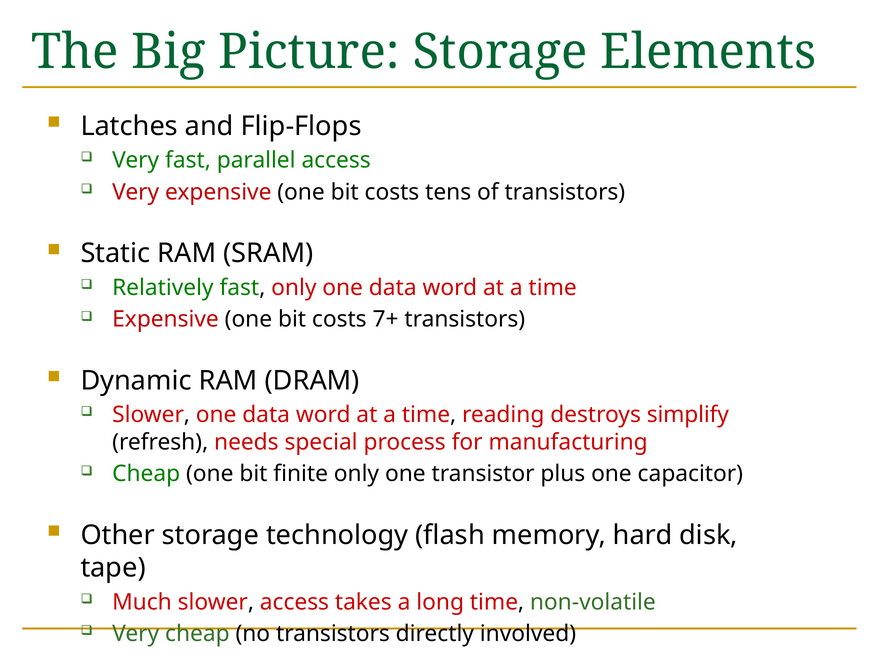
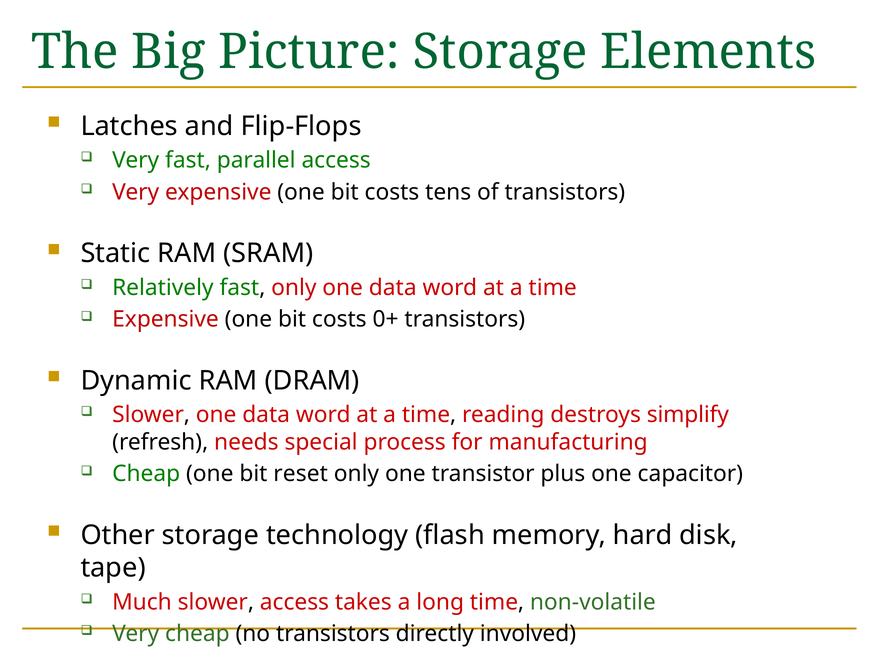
7+: 7+ -> 0+ (386, 319)
finite: finite -> reset (301, 474)
